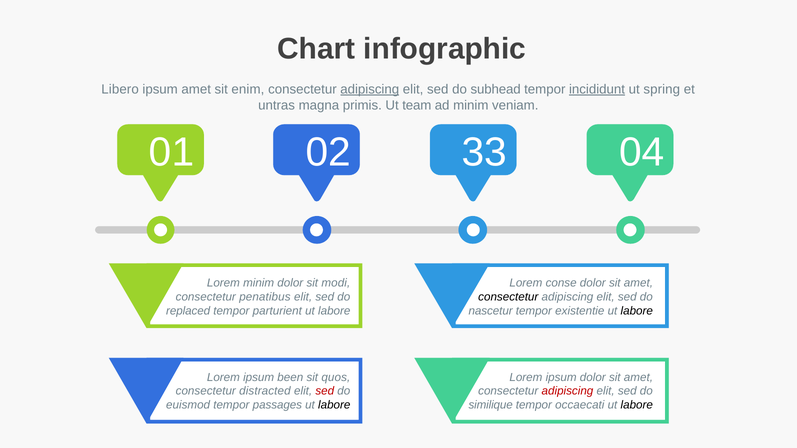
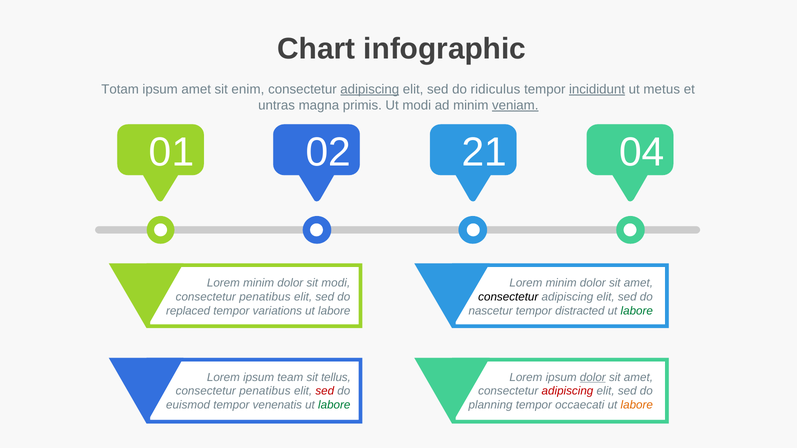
Libero: Libero -> Totam (120, 89)
subhead: subhead -> ridiculus (495, 89)
spring: spring -> metus (662, 89)
Ut team: team -> modi (417, 105)
veniam underline: none -> present (515, 105)
33: 33 -> 21 (484, 153)
conse: conse -> minim (561, 283)
parturient: parturient -> variations (277, 311)
existentie: existentie -> distracted (580, 311)
labore colour: black -> green (637, 311)
been: been -> team (290, 377)
quos: quos -> tellus (336, 377)
dolor underline: none -> present (593, 377)
distracted: distracted -> penatibus (265, 391)
passages: passages -> venenatis (277, 405)
labore colour: black -> green (334, 405)
similique: similique -> planning (491, 405)
labore colour: black -> orange (637, 405)
